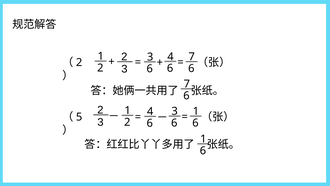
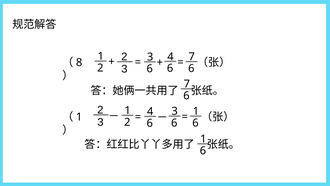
2: 2 -> 8 (79, 62)
5: 5 -> 1 (79, 117)
